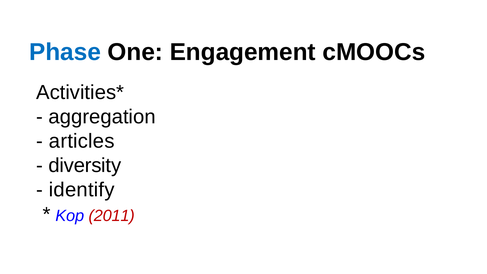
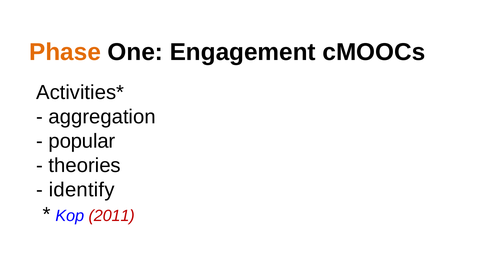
Phase colour: blue -> orange (65, 52)
articles: articles -> popular (82, 141)
diversity: diversity -> theories (85, 166)
